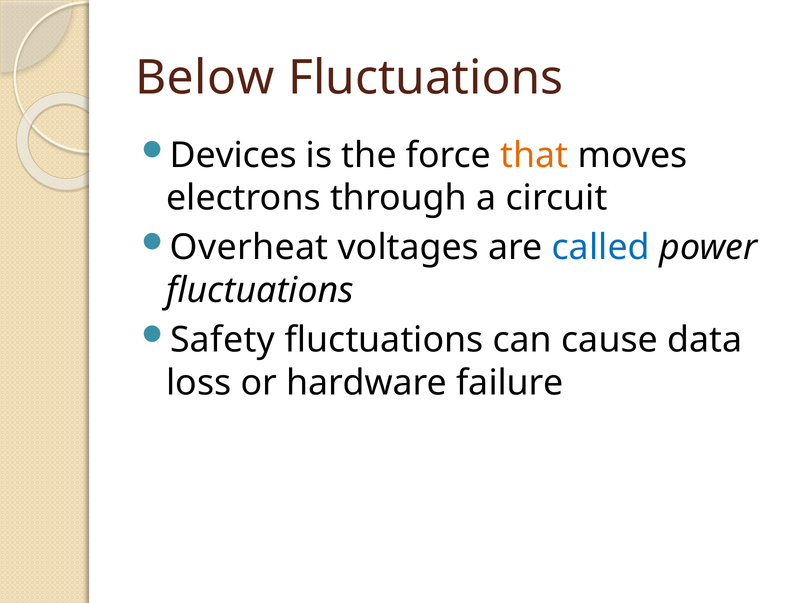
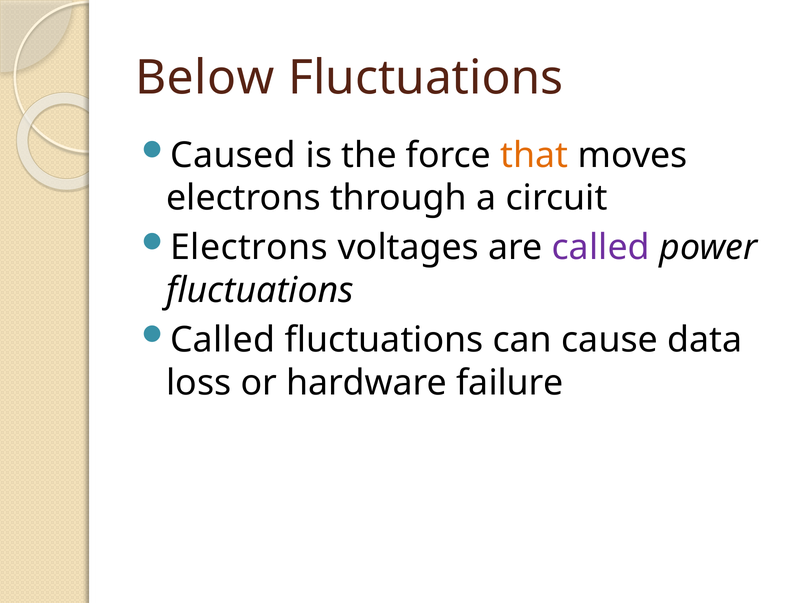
Devices: Devices -> Caused (233, 155)
Overheat: Overheat -> Electrons (249, 248)
called colour: blue -> purple (601, 248)
Safety: Safety -> Called (223, 340)
